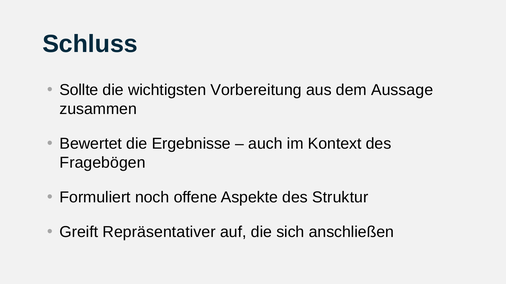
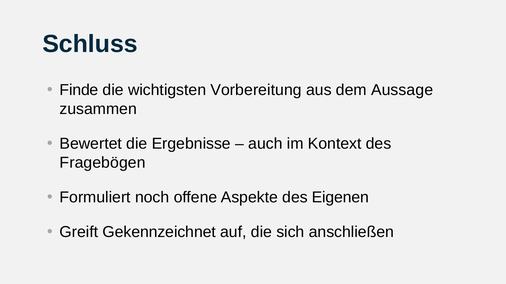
Sollte: Sollte -> Finde (79, 90)
Struktur: Struktur -> Eigenen (340, 198)
Repräsentativer: Repräsentativer -> Gekennzeichnet (159, 233)
